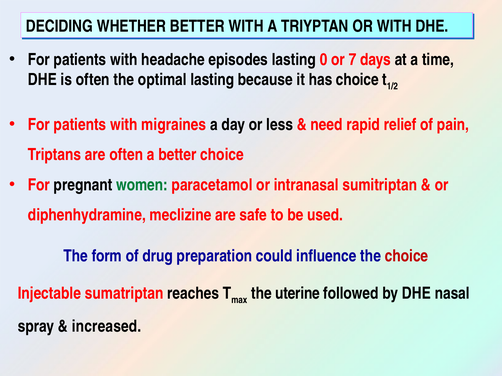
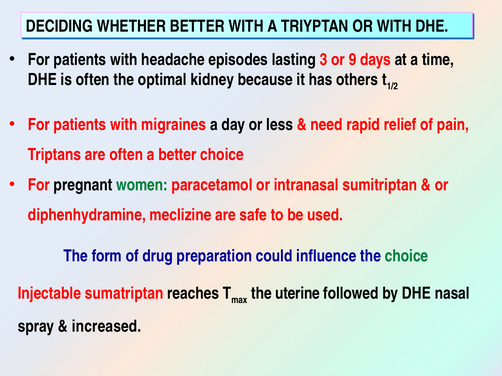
0: 0 -> 3 (324, 60)
7: 7 -> 9 (353, 60)
optimal lasting: lasting -> kidney (212, 80)
has choice: choice -> others (357, 80)
choice colour: red -> green (407, 256)
